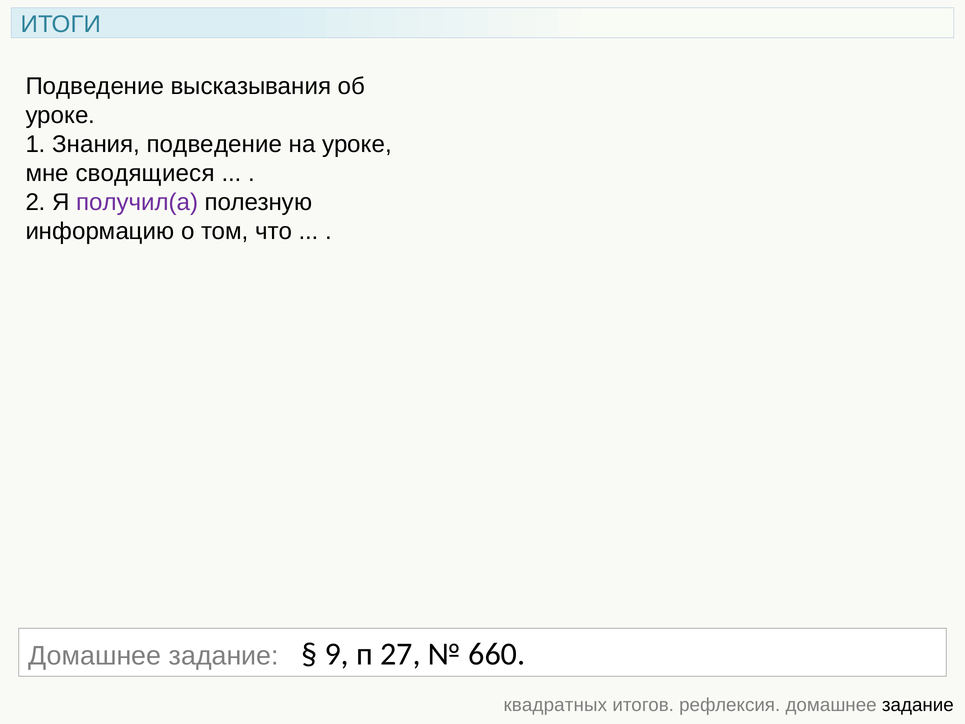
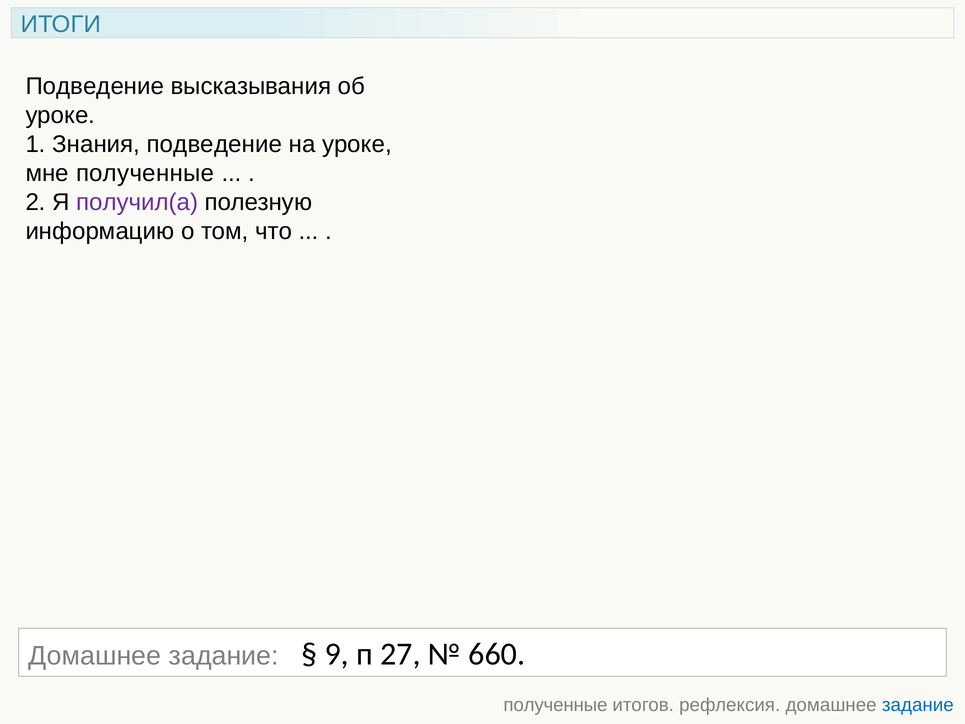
мне сводящиеся: сводящиеся -> полученные (145, 173)
квадратных: квадратных -> полученные (555, 705)
задание colour: black -> blue (918, 705)
